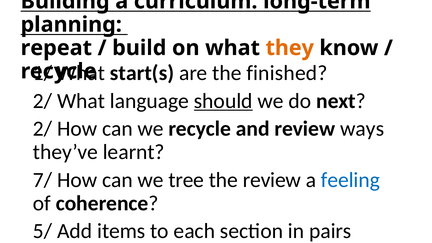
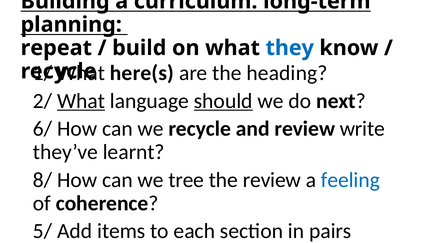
they colour: orange -> blue (290, 48)
start(s: start(s -> here(s (142, 73)
finished: finished -> heading (287, 73)
What underline: none -> present (81, 101)
2/: 2/ -> 6/ (43, 129)
ways: ways -> write (362, 129)
7/: 7/ -> 8/ (43, 180)
